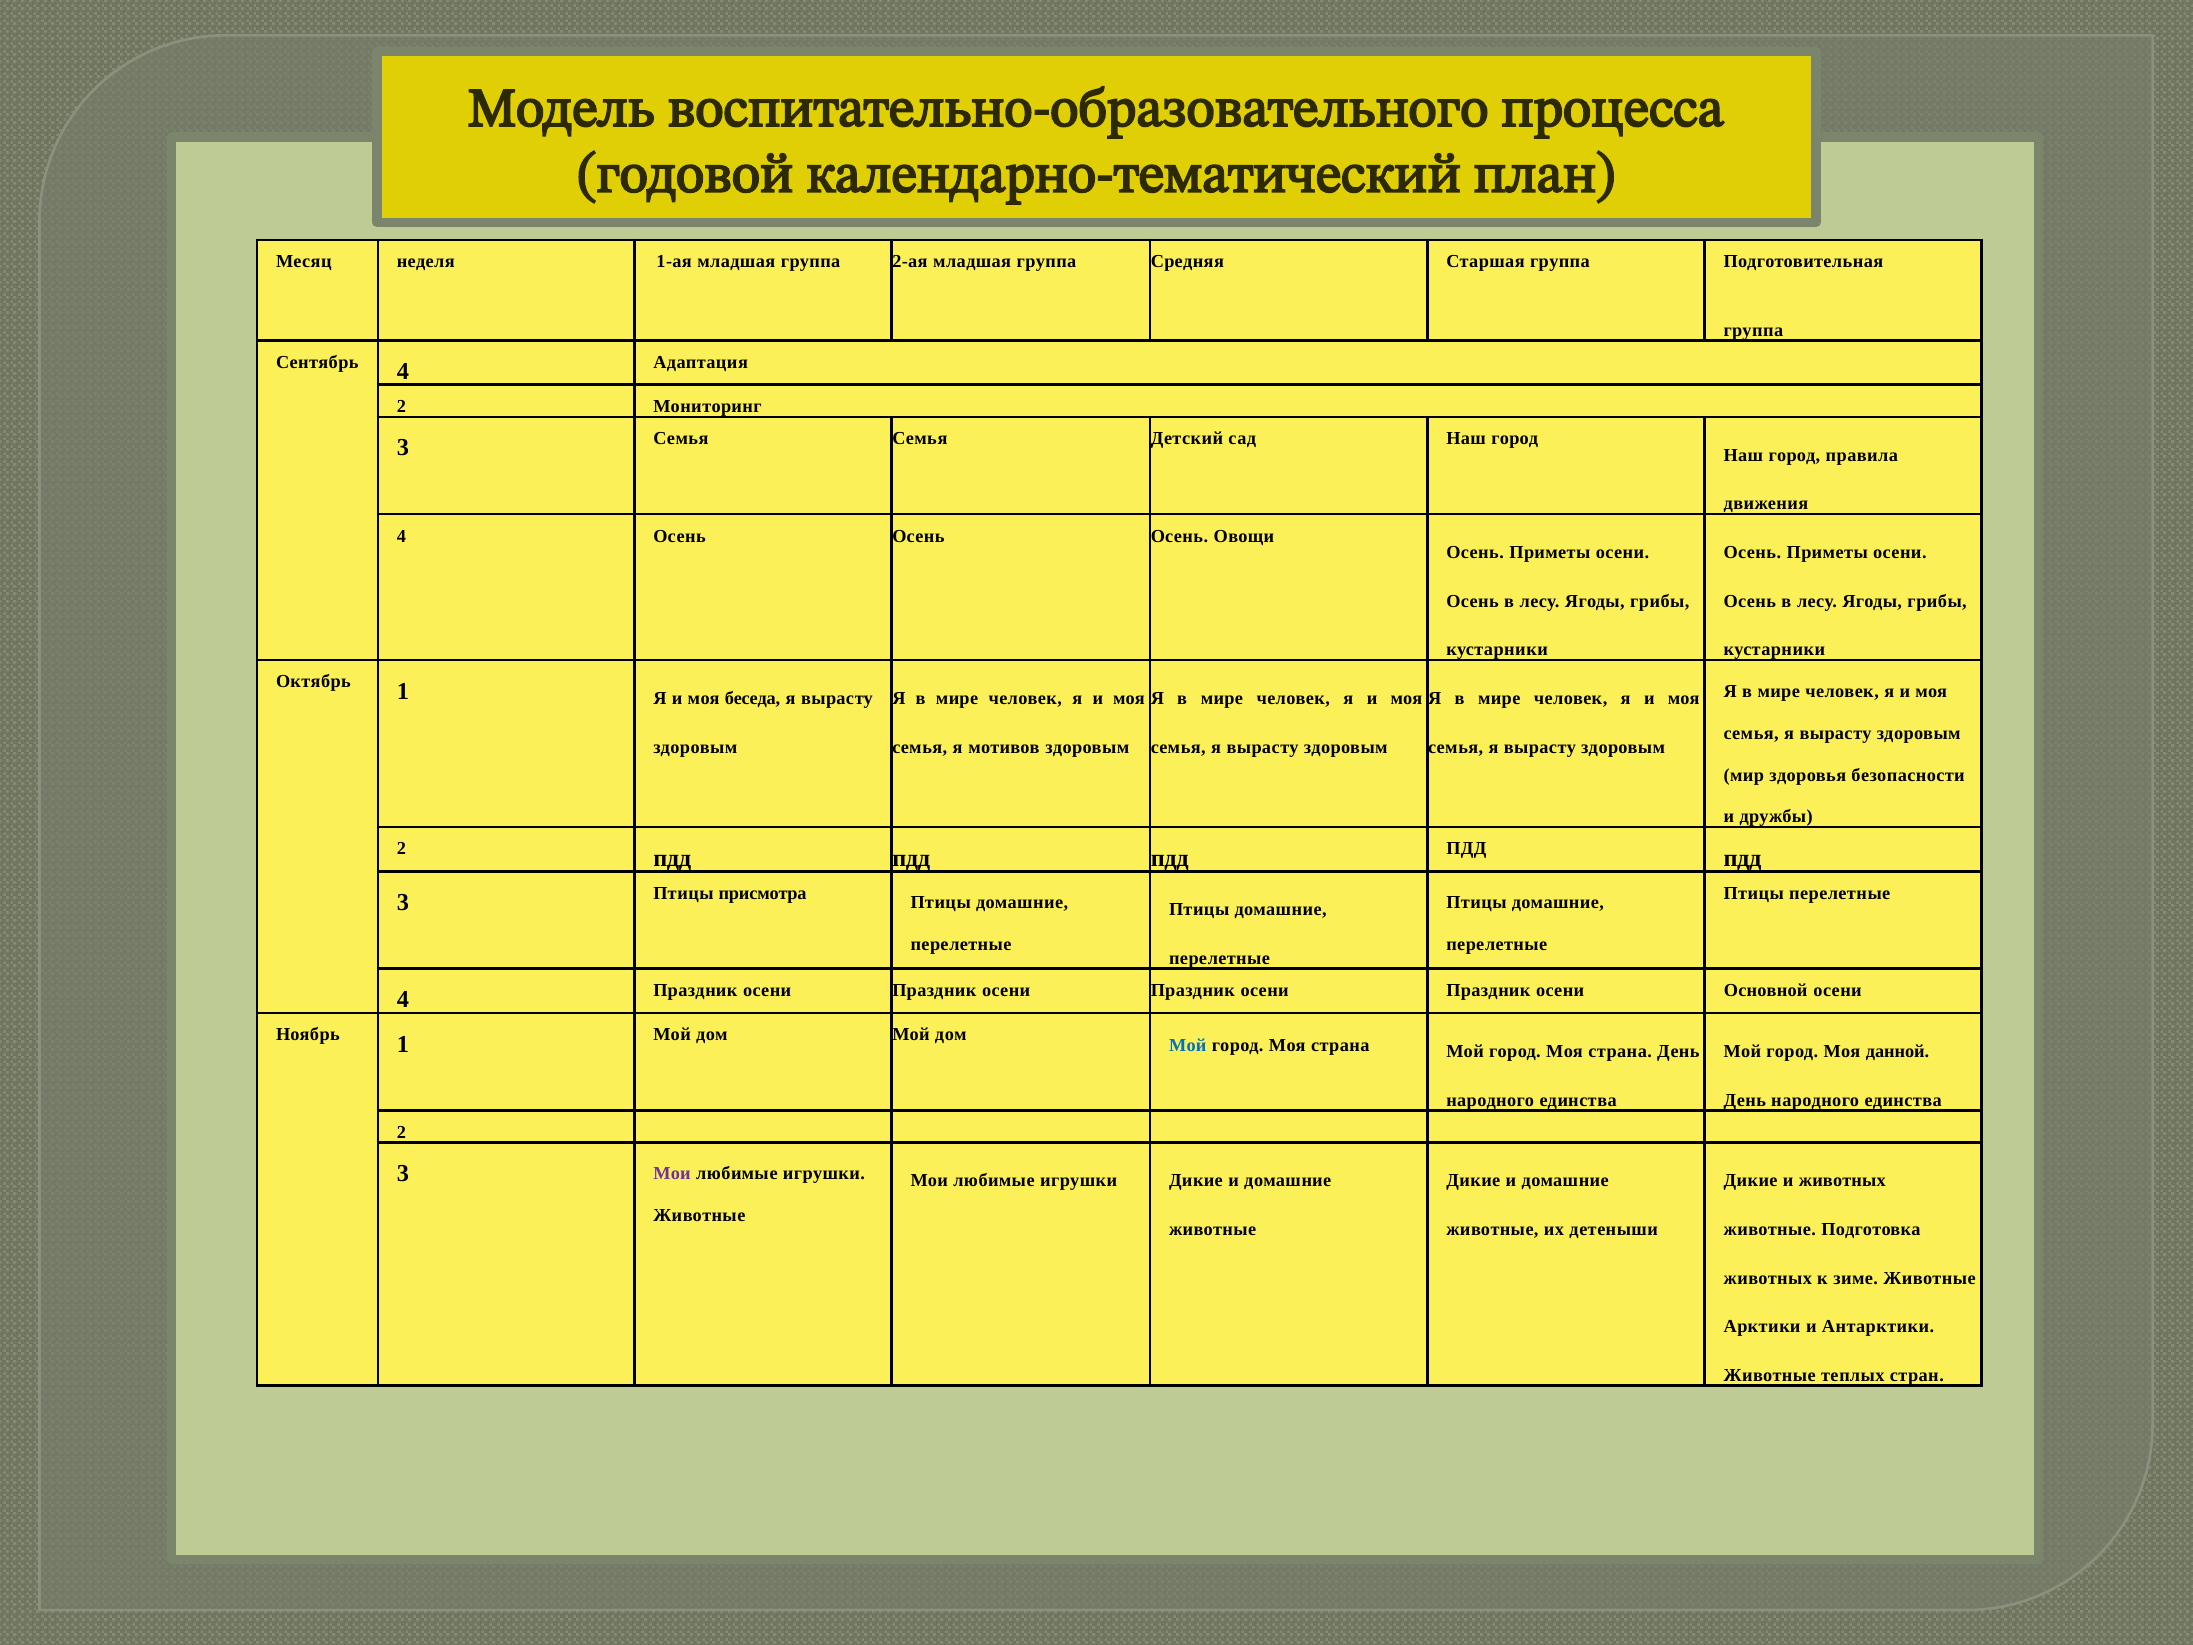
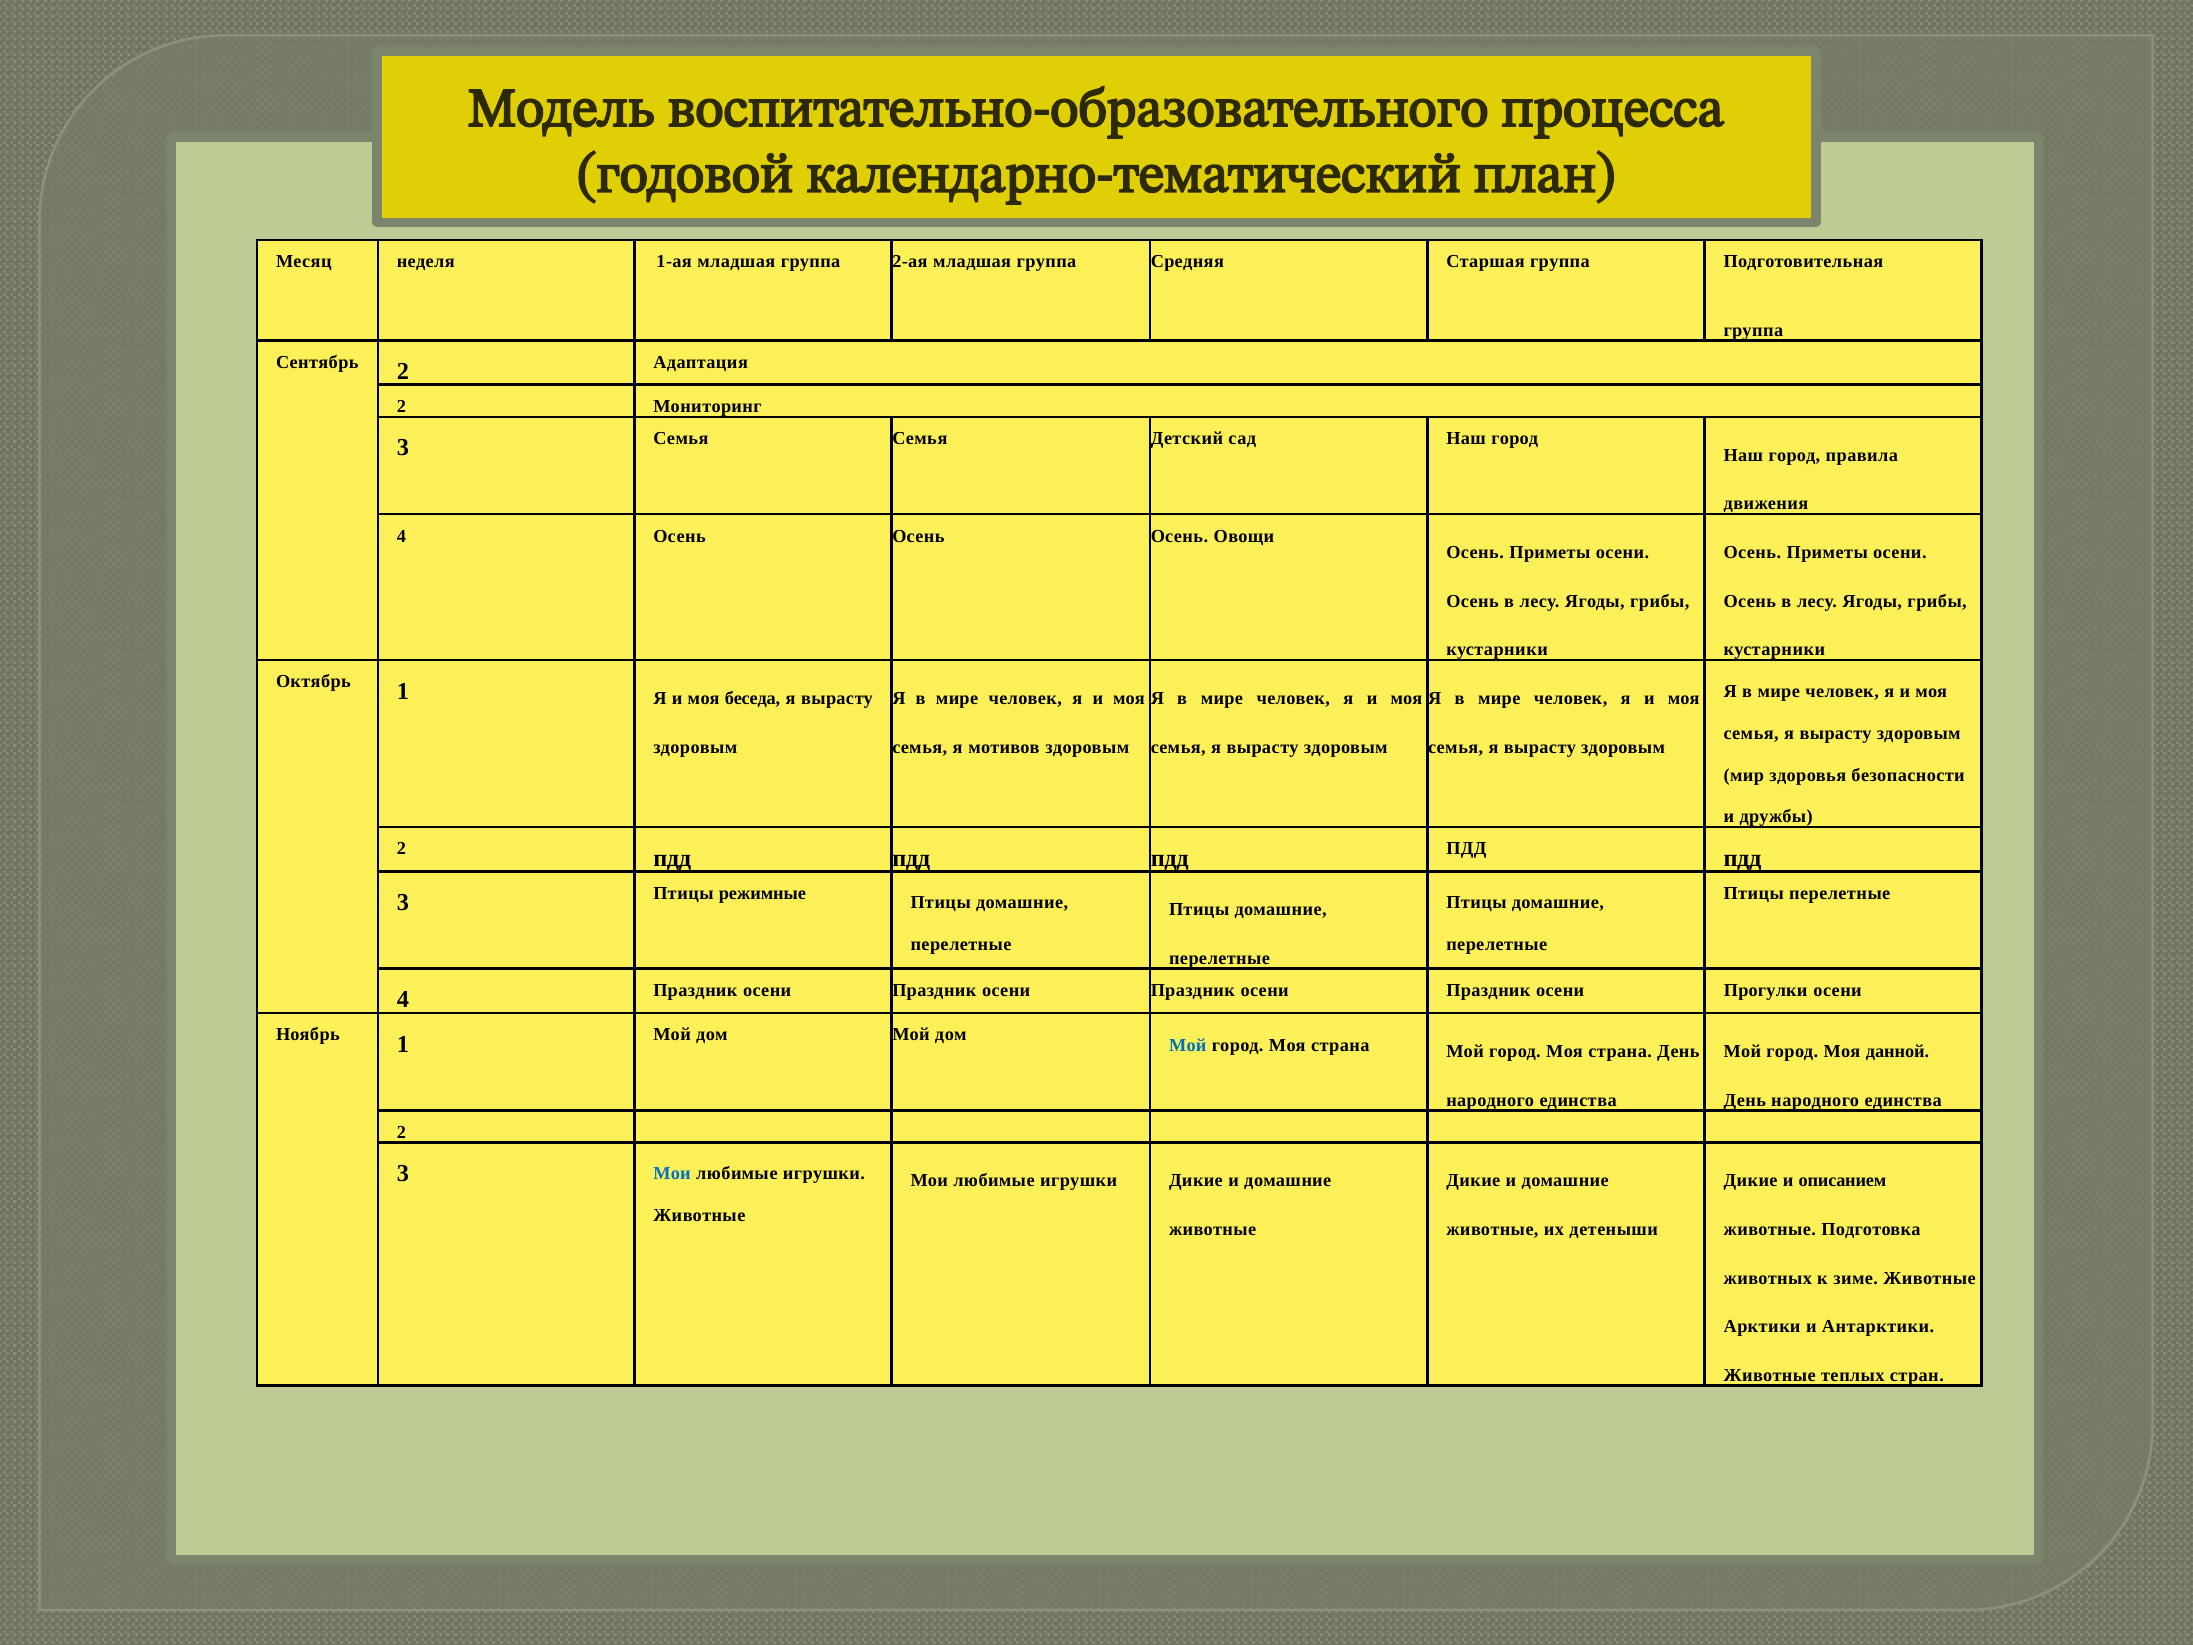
Сентябрь 4: 4 -> 2 (403, 372)
присмотра: присмотра -> режимные (762, 893)
Основной: Основной -> Прогулки (1766, 990)
Мои colour: purple -> blue (672, 1174)
и животных: животных -> описанием (1842, 1181)
